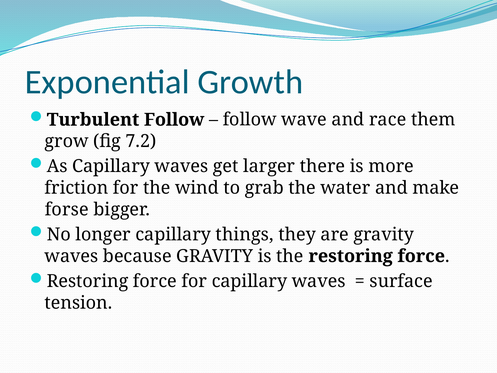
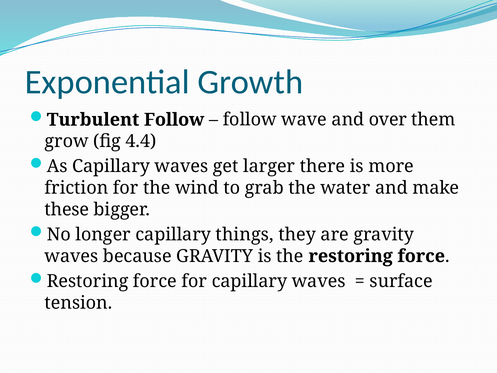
race: race -> over (388, 120)
7.2: 7.2 -> 4.4 (141, 141)
forse: forse -> these (67, 209)
